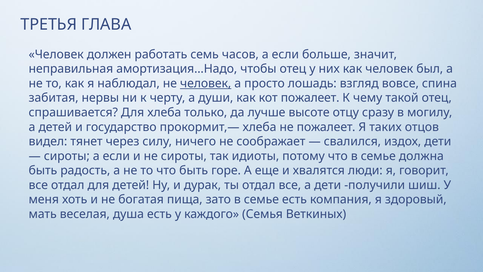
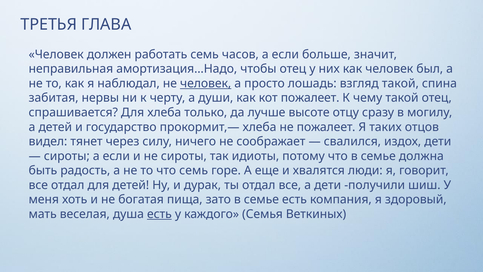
взгляд вовсе: вовсе -> такой (400, 83)
что быть: быть -> семь (194, 170)
есть underline: none -> present (159, 214)
